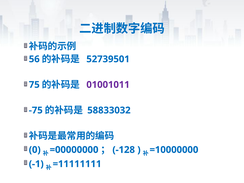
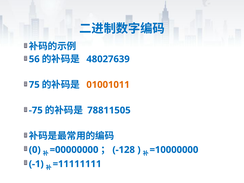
52739501: 52739501 -> 48027639 (108, 59)
01001011 colour: purple -> orange (108, 85)
58833032: 58833032 -> 78811505 (109, 110)
